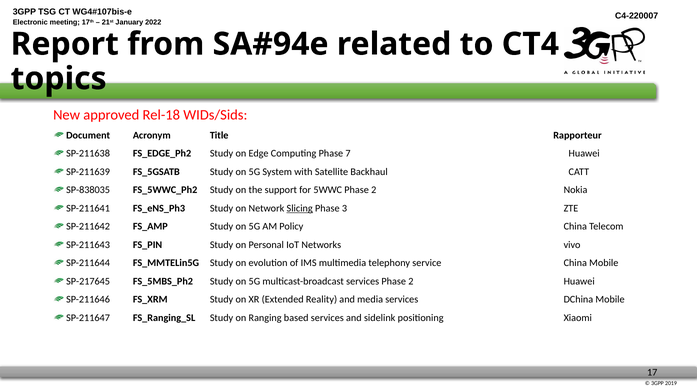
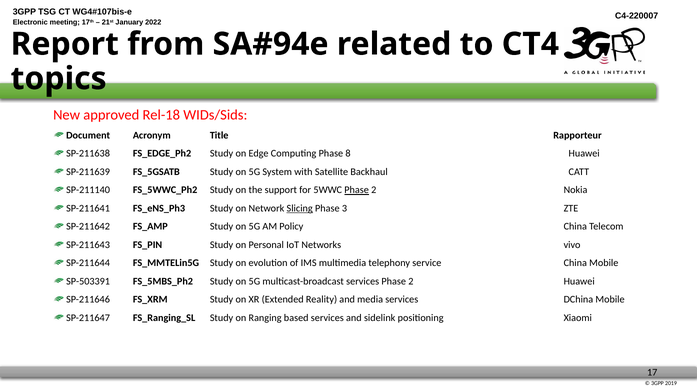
7: 7 -> 8 (348, 154)
SP-838035: SP-838035 -> SP-211140 (88, 190)
Phase underline: none -> present (357, 190)
SP-217645: SP-217645 -> SP-503391 (88, 281)
